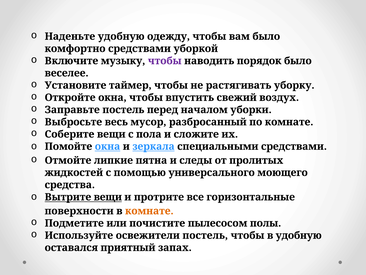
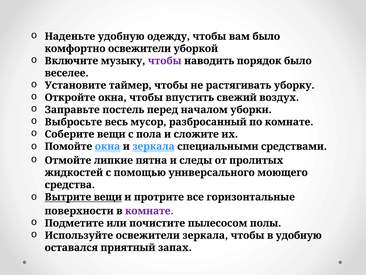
комфортно средствами: средствами -> освежители (140, 49)
комнате colour: orange -> purple (149, 211)
освежители постель: постель -> зеркала (205, 235)
